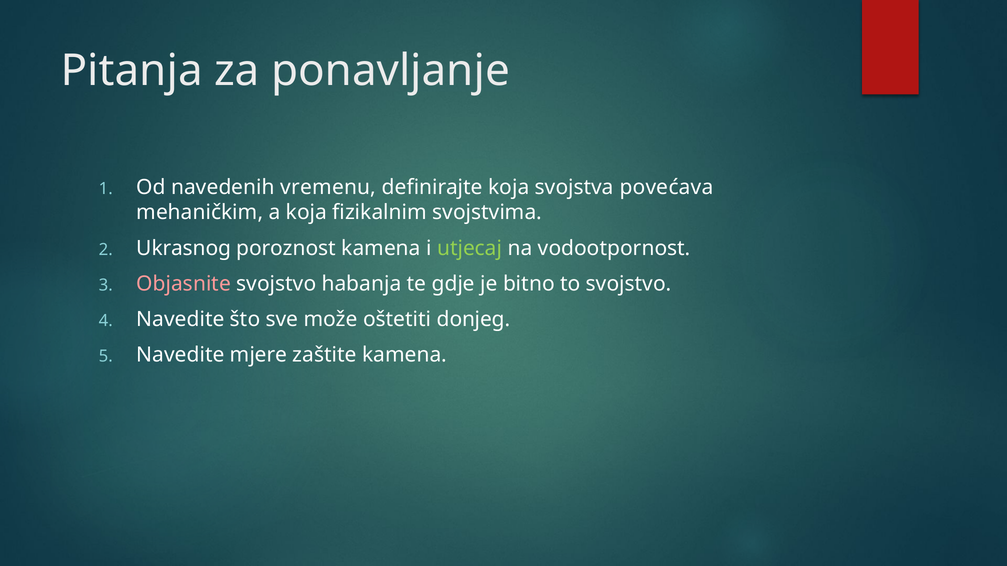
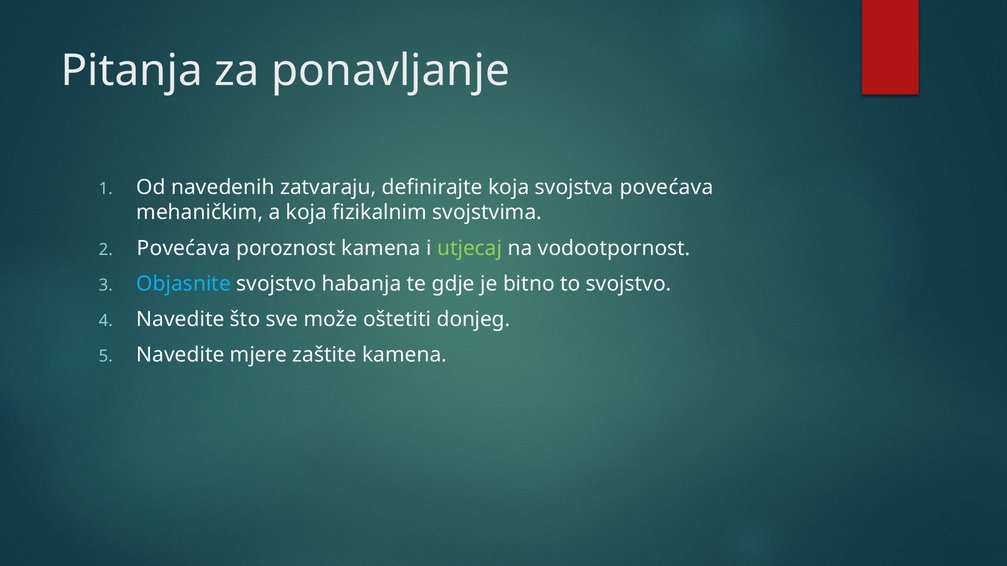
vremenu: vremenu -> zatvaraju (328, 187)
Ukrasnog: Ukrasnog -> Povećava (184, 248)
Objasnite colour: pink -> light blue (184, 284)
